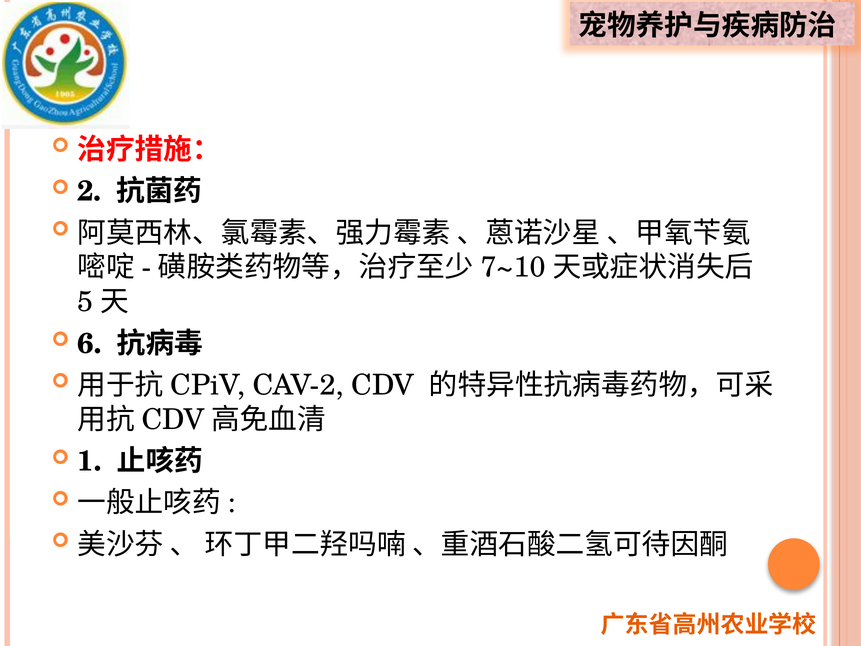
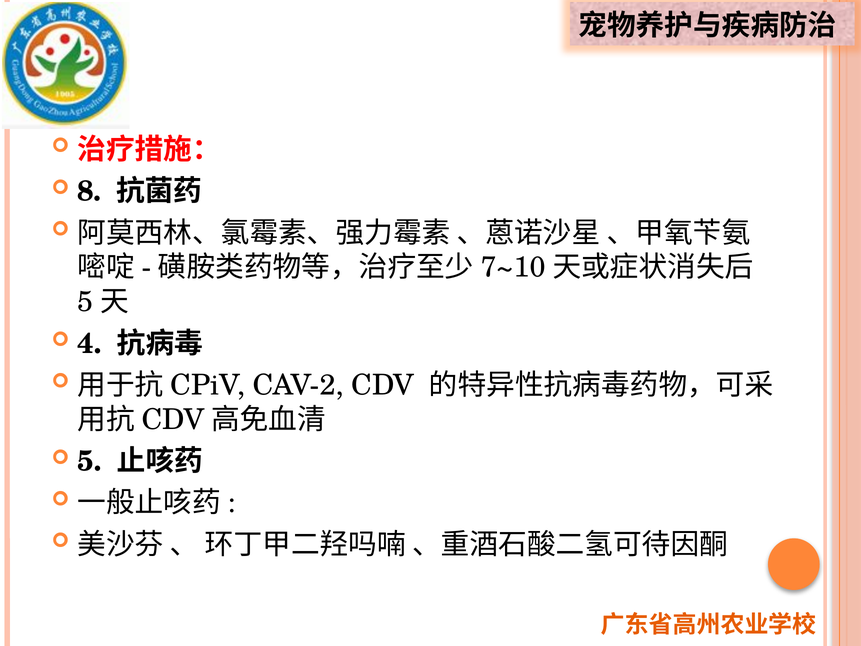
2: 2 -> 8 (89, 191)
6: 6 -> 4 (90, 343)
1: 1 -> 5 (90, 461)
